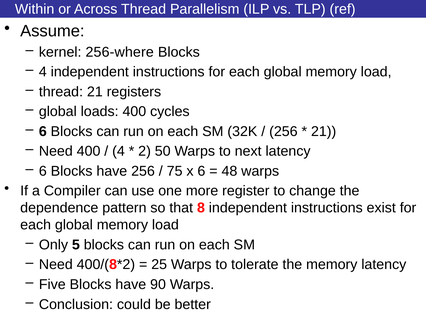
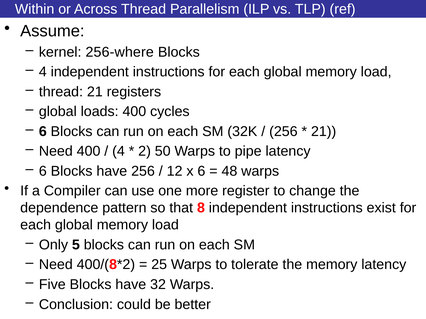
next: next -> pipe (248, 151)
75: 75 -> 12 (175, 171)
90: 90 -> 32 (158, 285)
